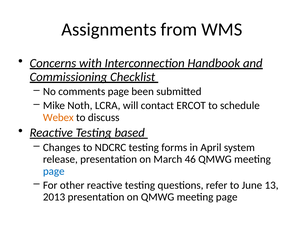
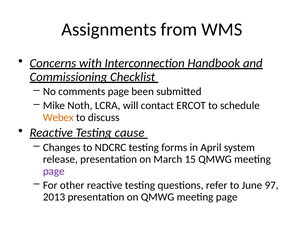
based: based -> cause (130, 133)
46: 46 -> 15 (190, 159)
page colour: blue -> purple (54, 171)
13: 13 -> 97 (272, 185)
